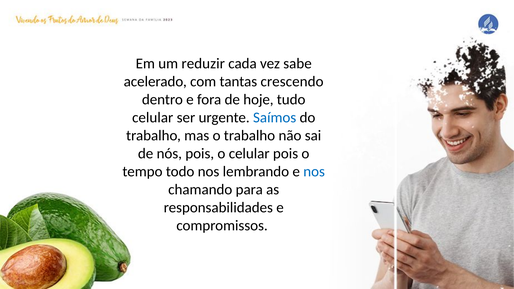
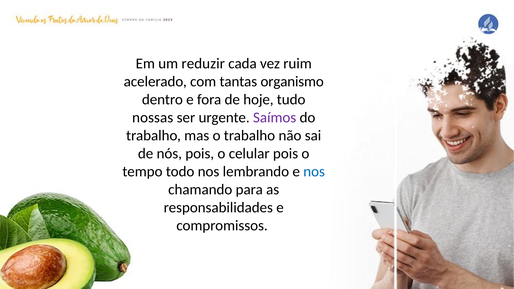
sabe: sabe -> ruim (298, 64)
crescendo: crescendo -> organismo (292, 82)
celular: celular -> nossas (153, 118)
Saímos colour: blue -> purple (275, 118)
